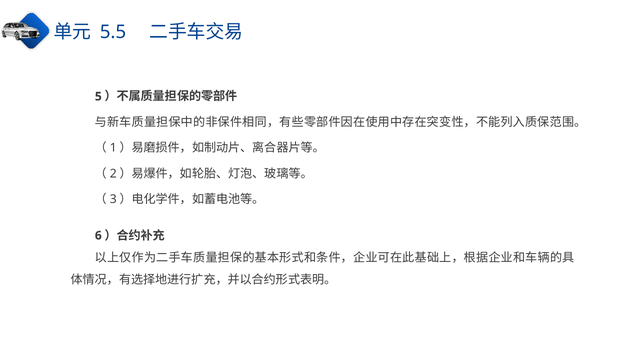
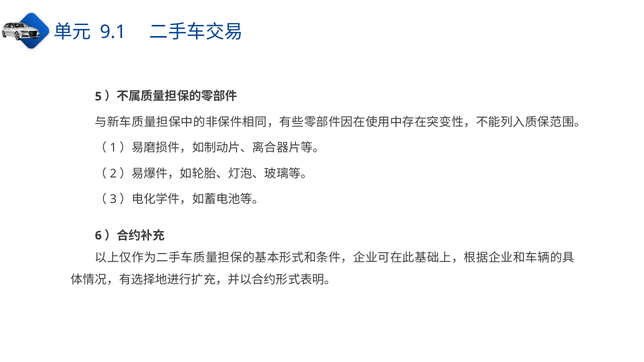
5.5: 5.5 -> 9.1 (113, 32)
